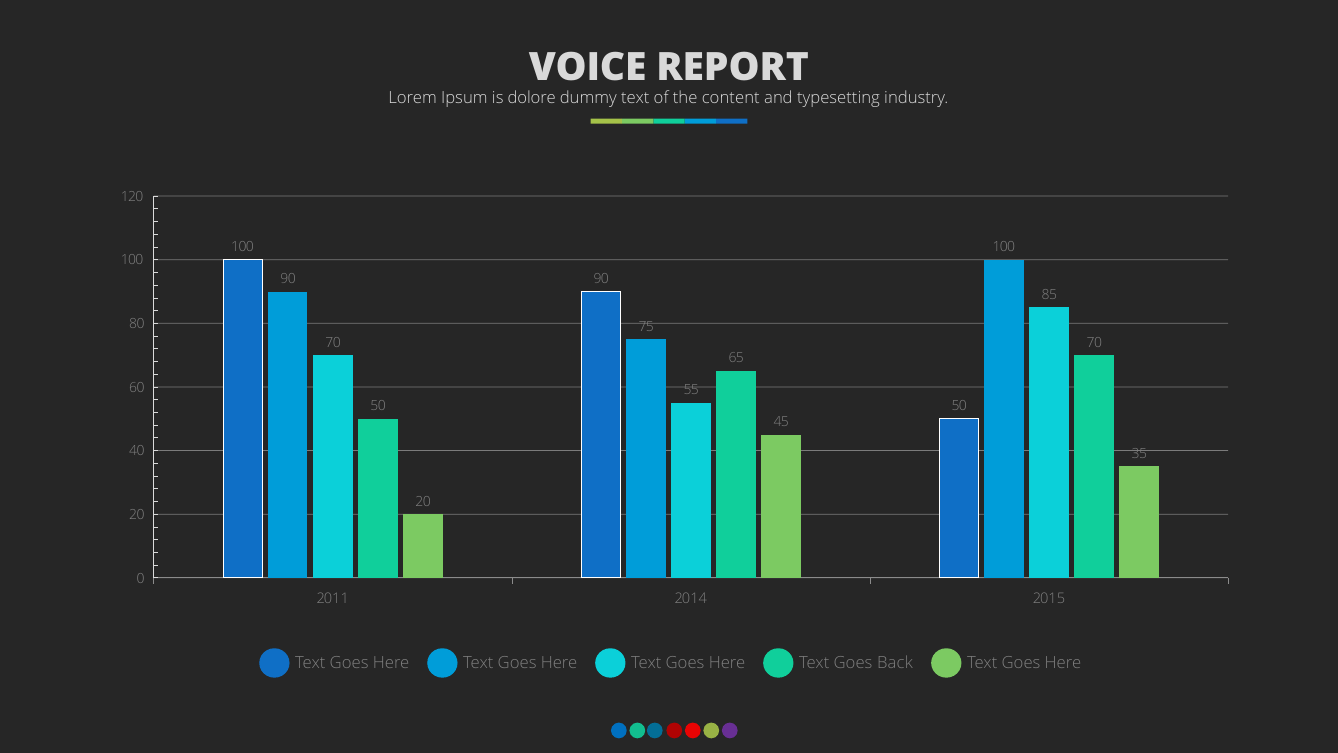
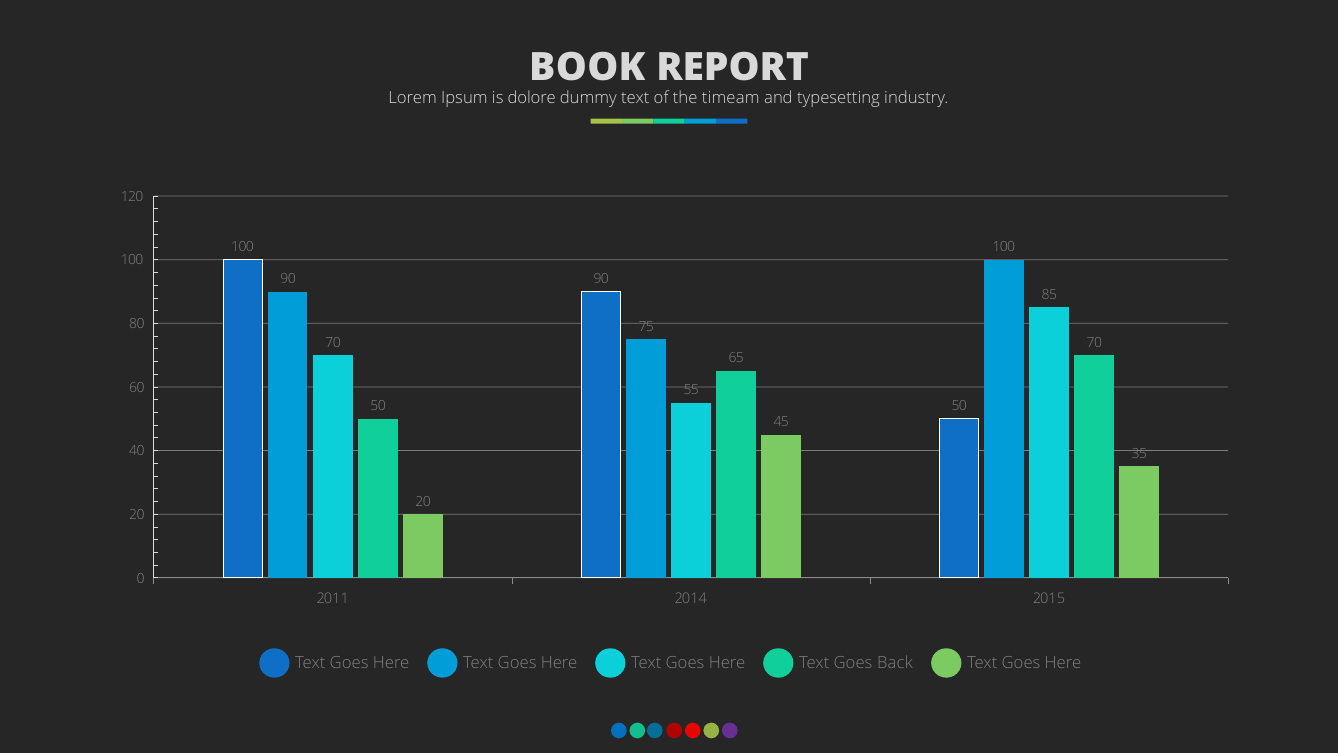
VOICE: VOICE -> BOOK (587, 67)
content: content -> timeam (731, 98)
